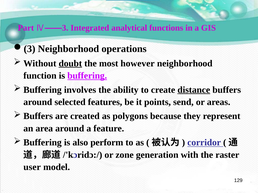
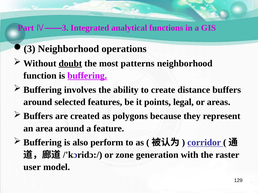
however: however -> patterns (138, 64)
distance underline: present -> none (194, 90)
send: send -> legal (183, 102)
